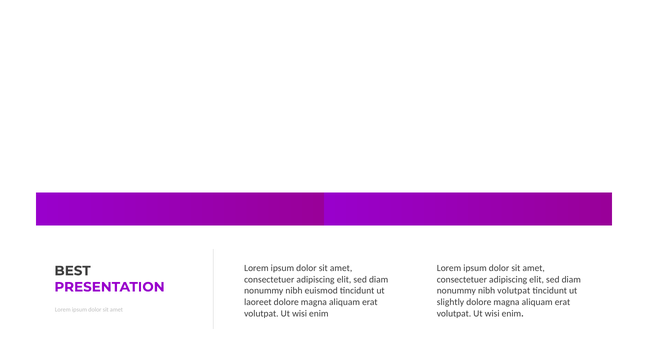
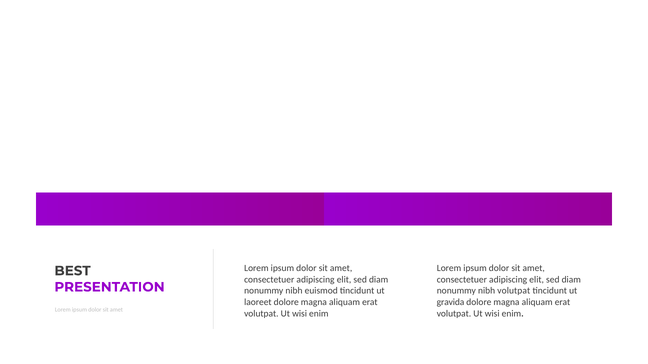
slightly: slightly -> gravida (451, 303)
